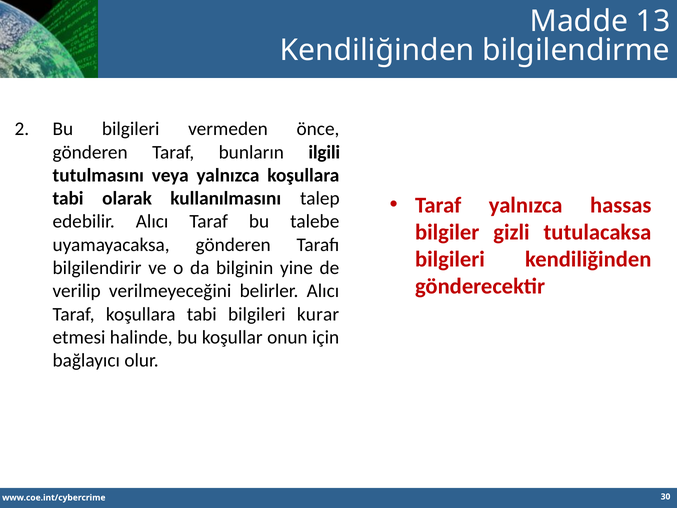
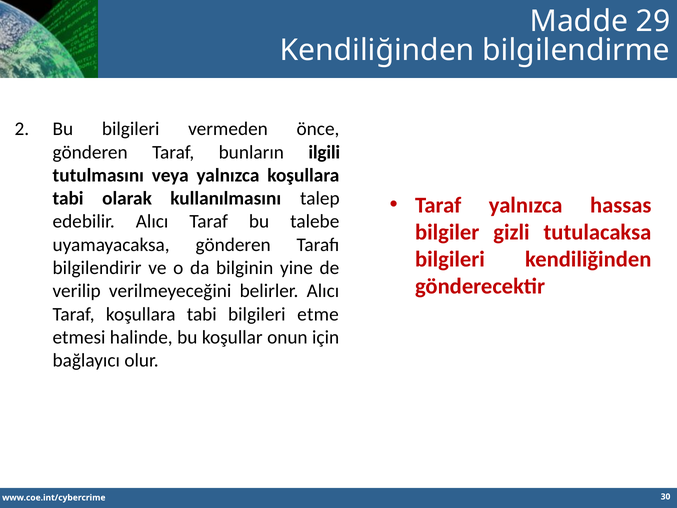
13: 13 -> 29 (653, 21)
kurar: kurar -> etme (318, 314)
